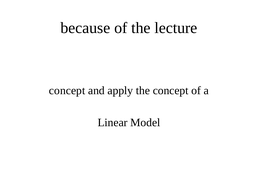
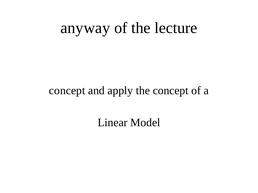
because: because -> anyway (85, 28)
